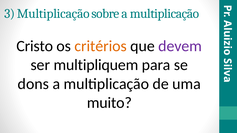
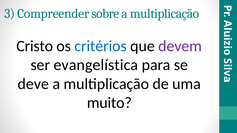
3 Multiplicação: Multiplicação -> Compreender (53, 14)
critérios colour: orange -> blue (101, 46)
multipliquem: multipliquem -> evangelística (96, 65)
dons: dons -> deve (33, 84)
